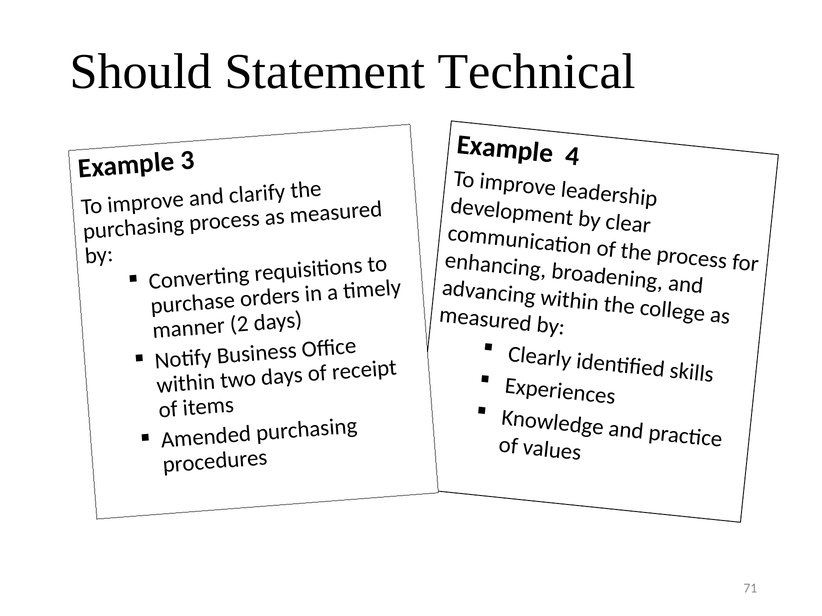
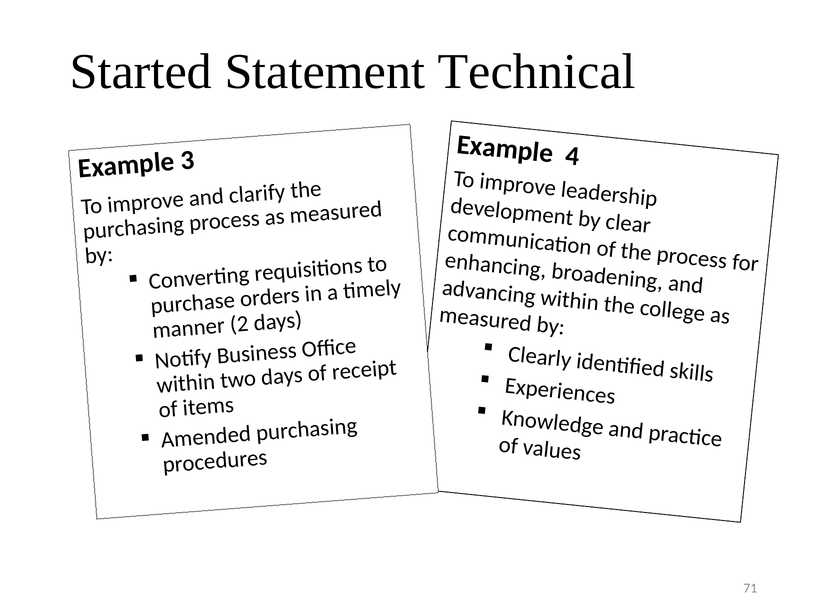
Should: Should -> Started (141, 72)
